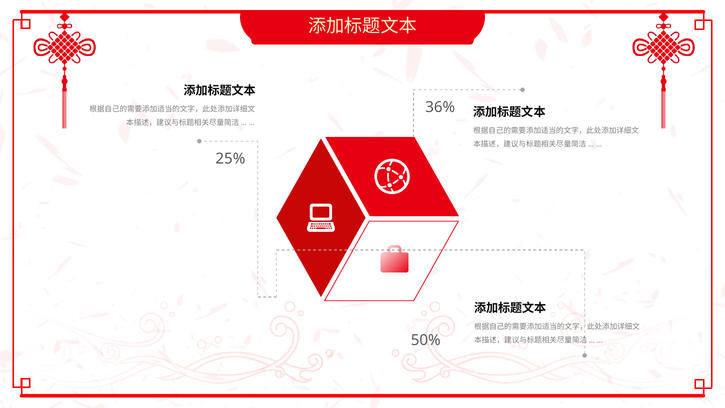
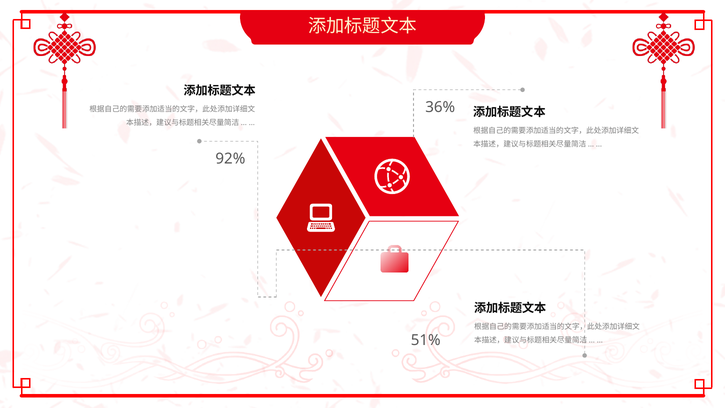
25%: 25% -> 92% (230, 159)
50%: 50% -> 51% (426, 340)
